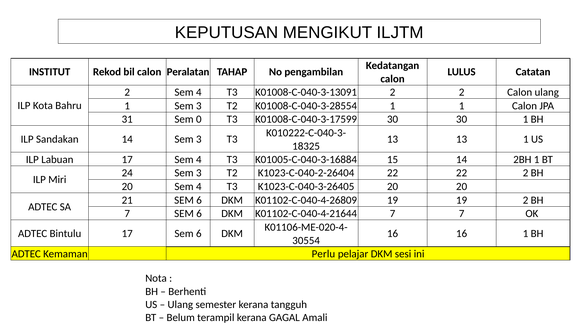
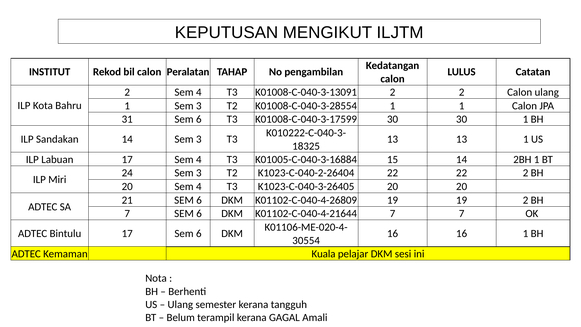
31 Sem 0: 0 -> 6 (199, 119)
Perlu: Perlu -> Kuala (324, 254)
